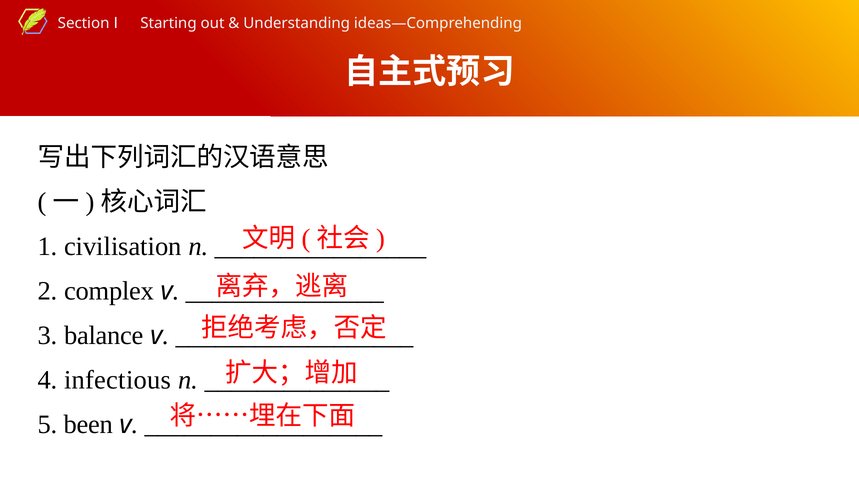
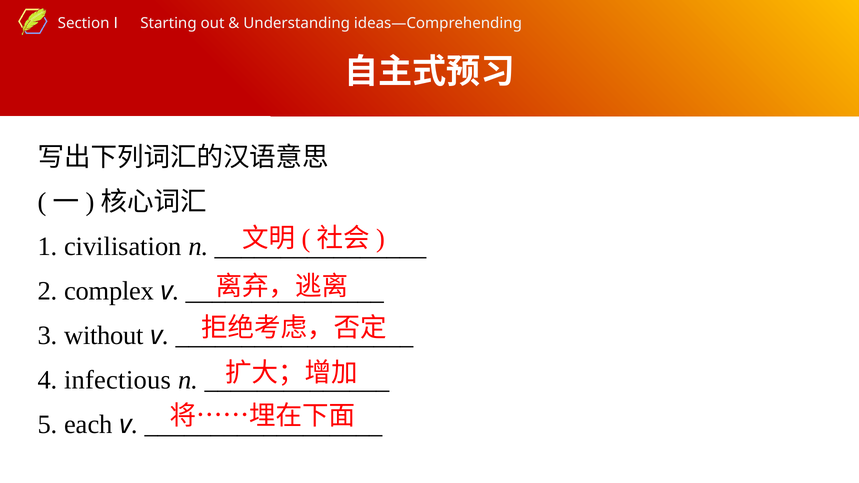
balance: balance -> without (104, 336)
been: been -> each (88, 425)
